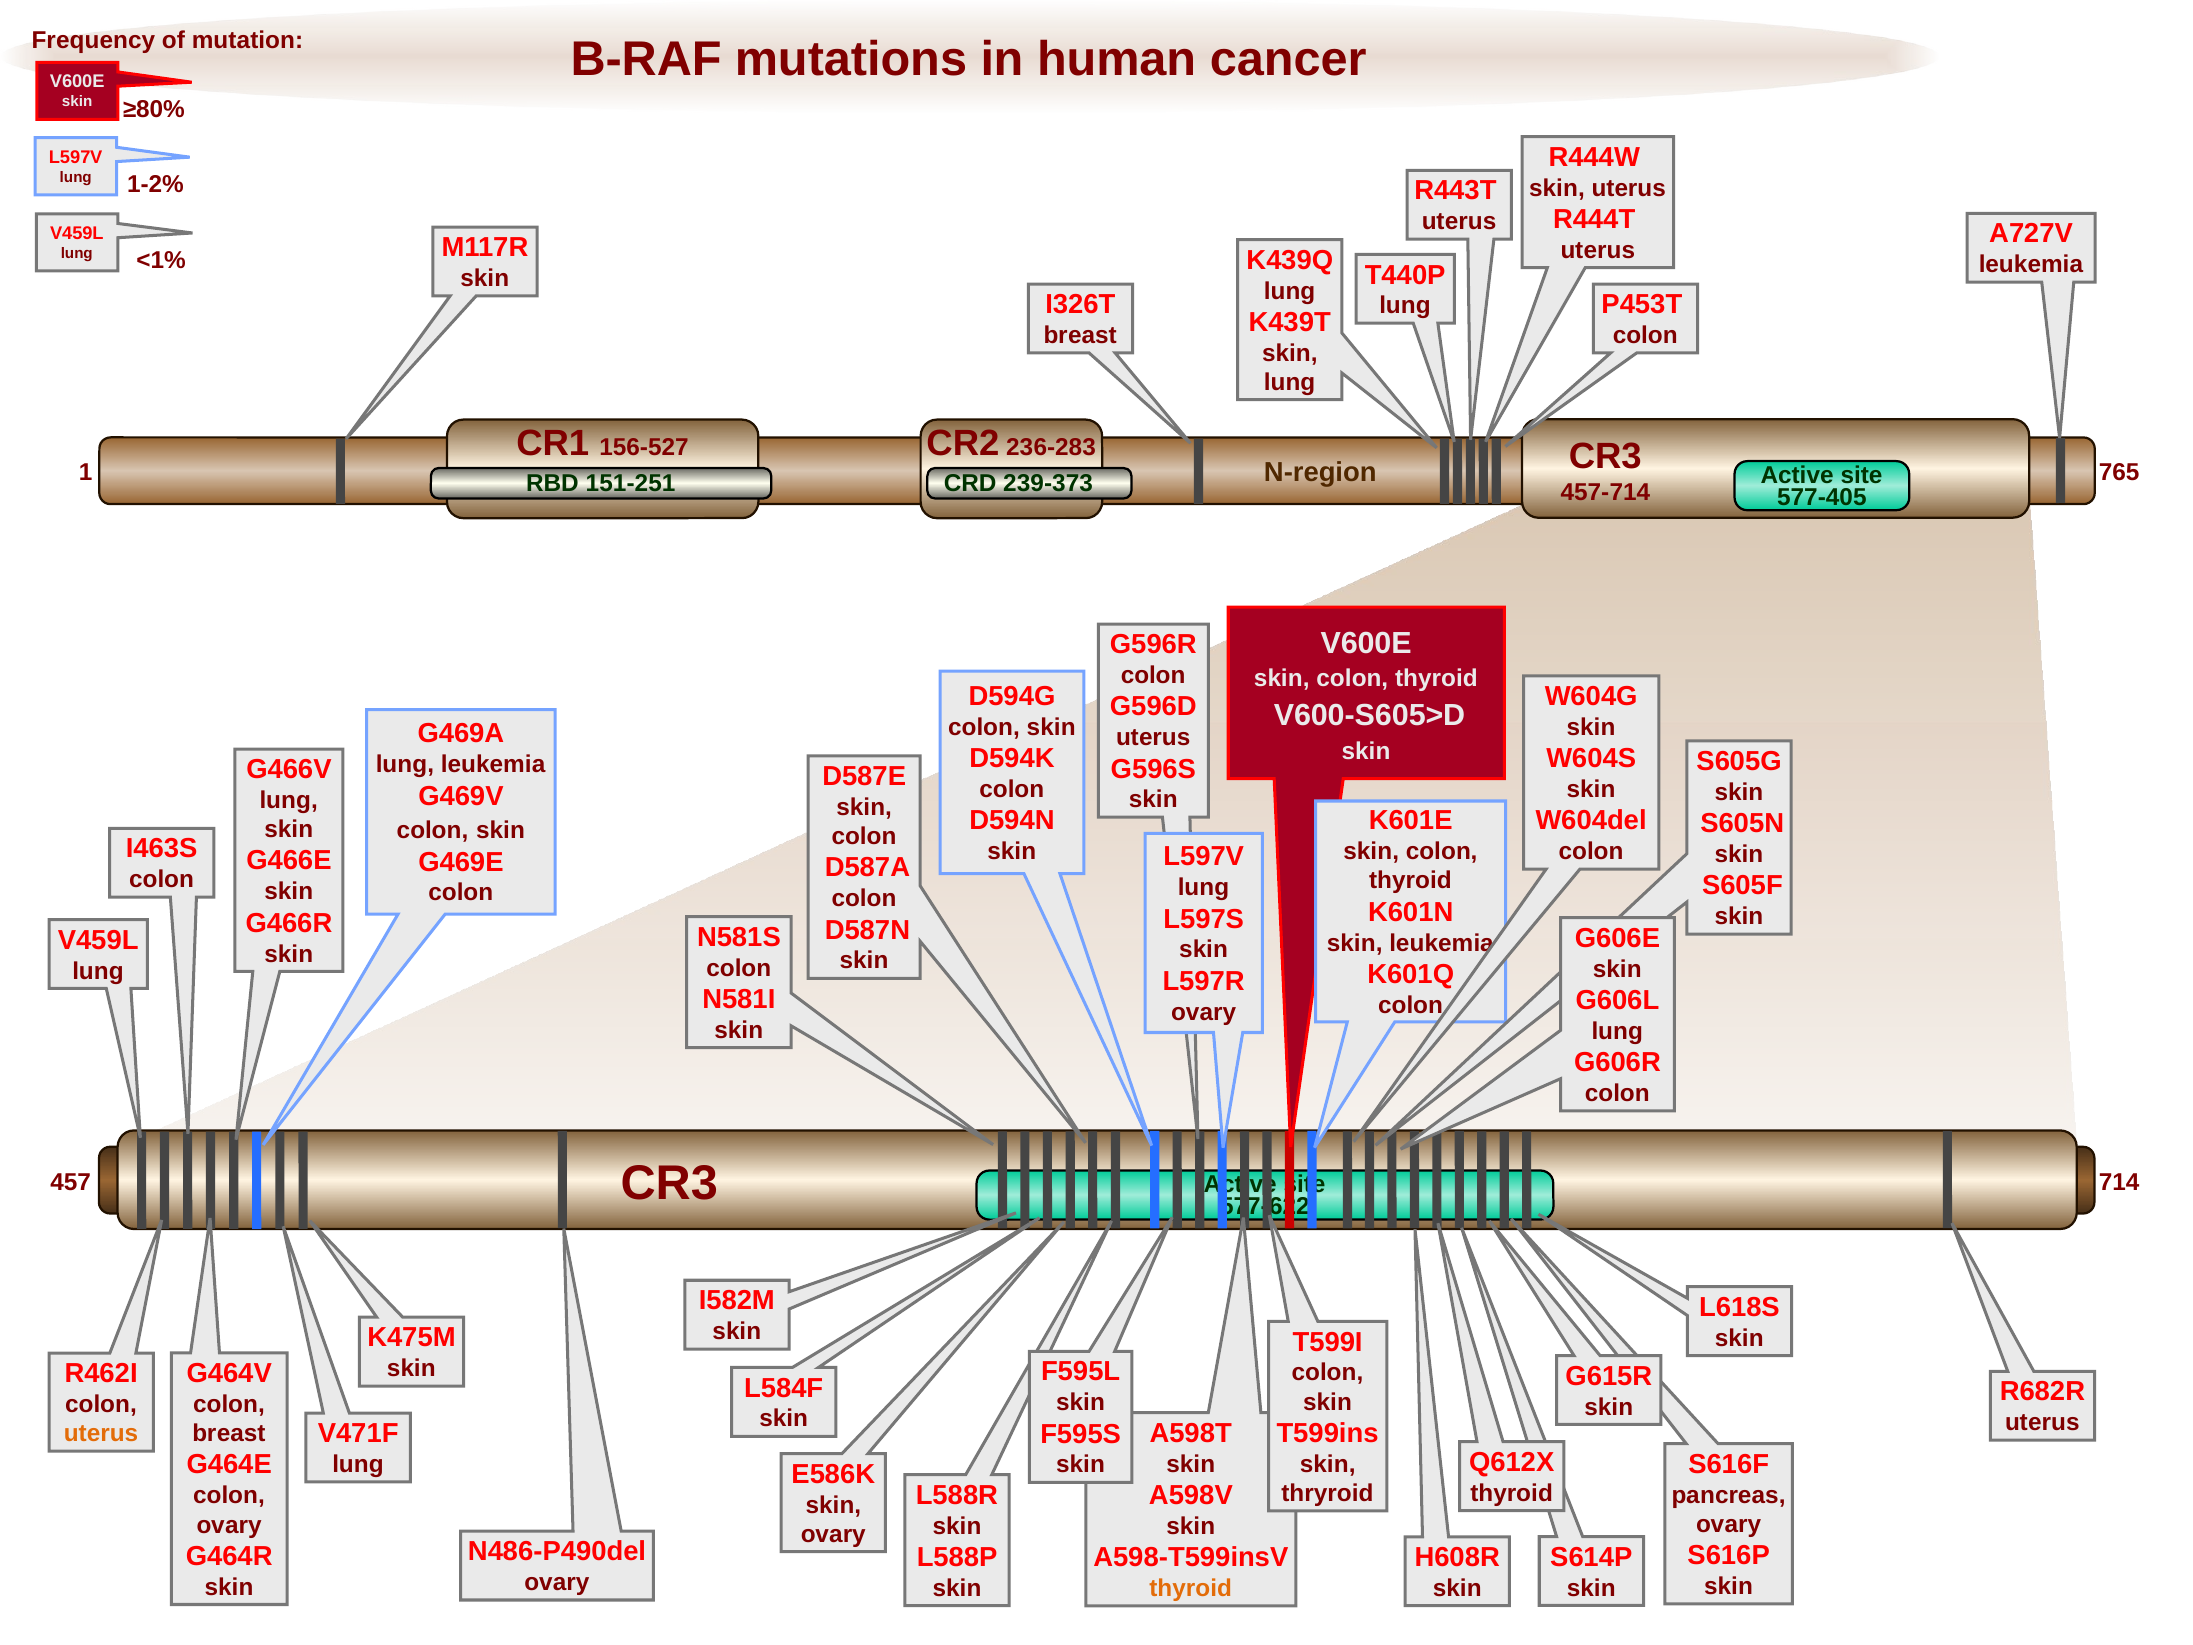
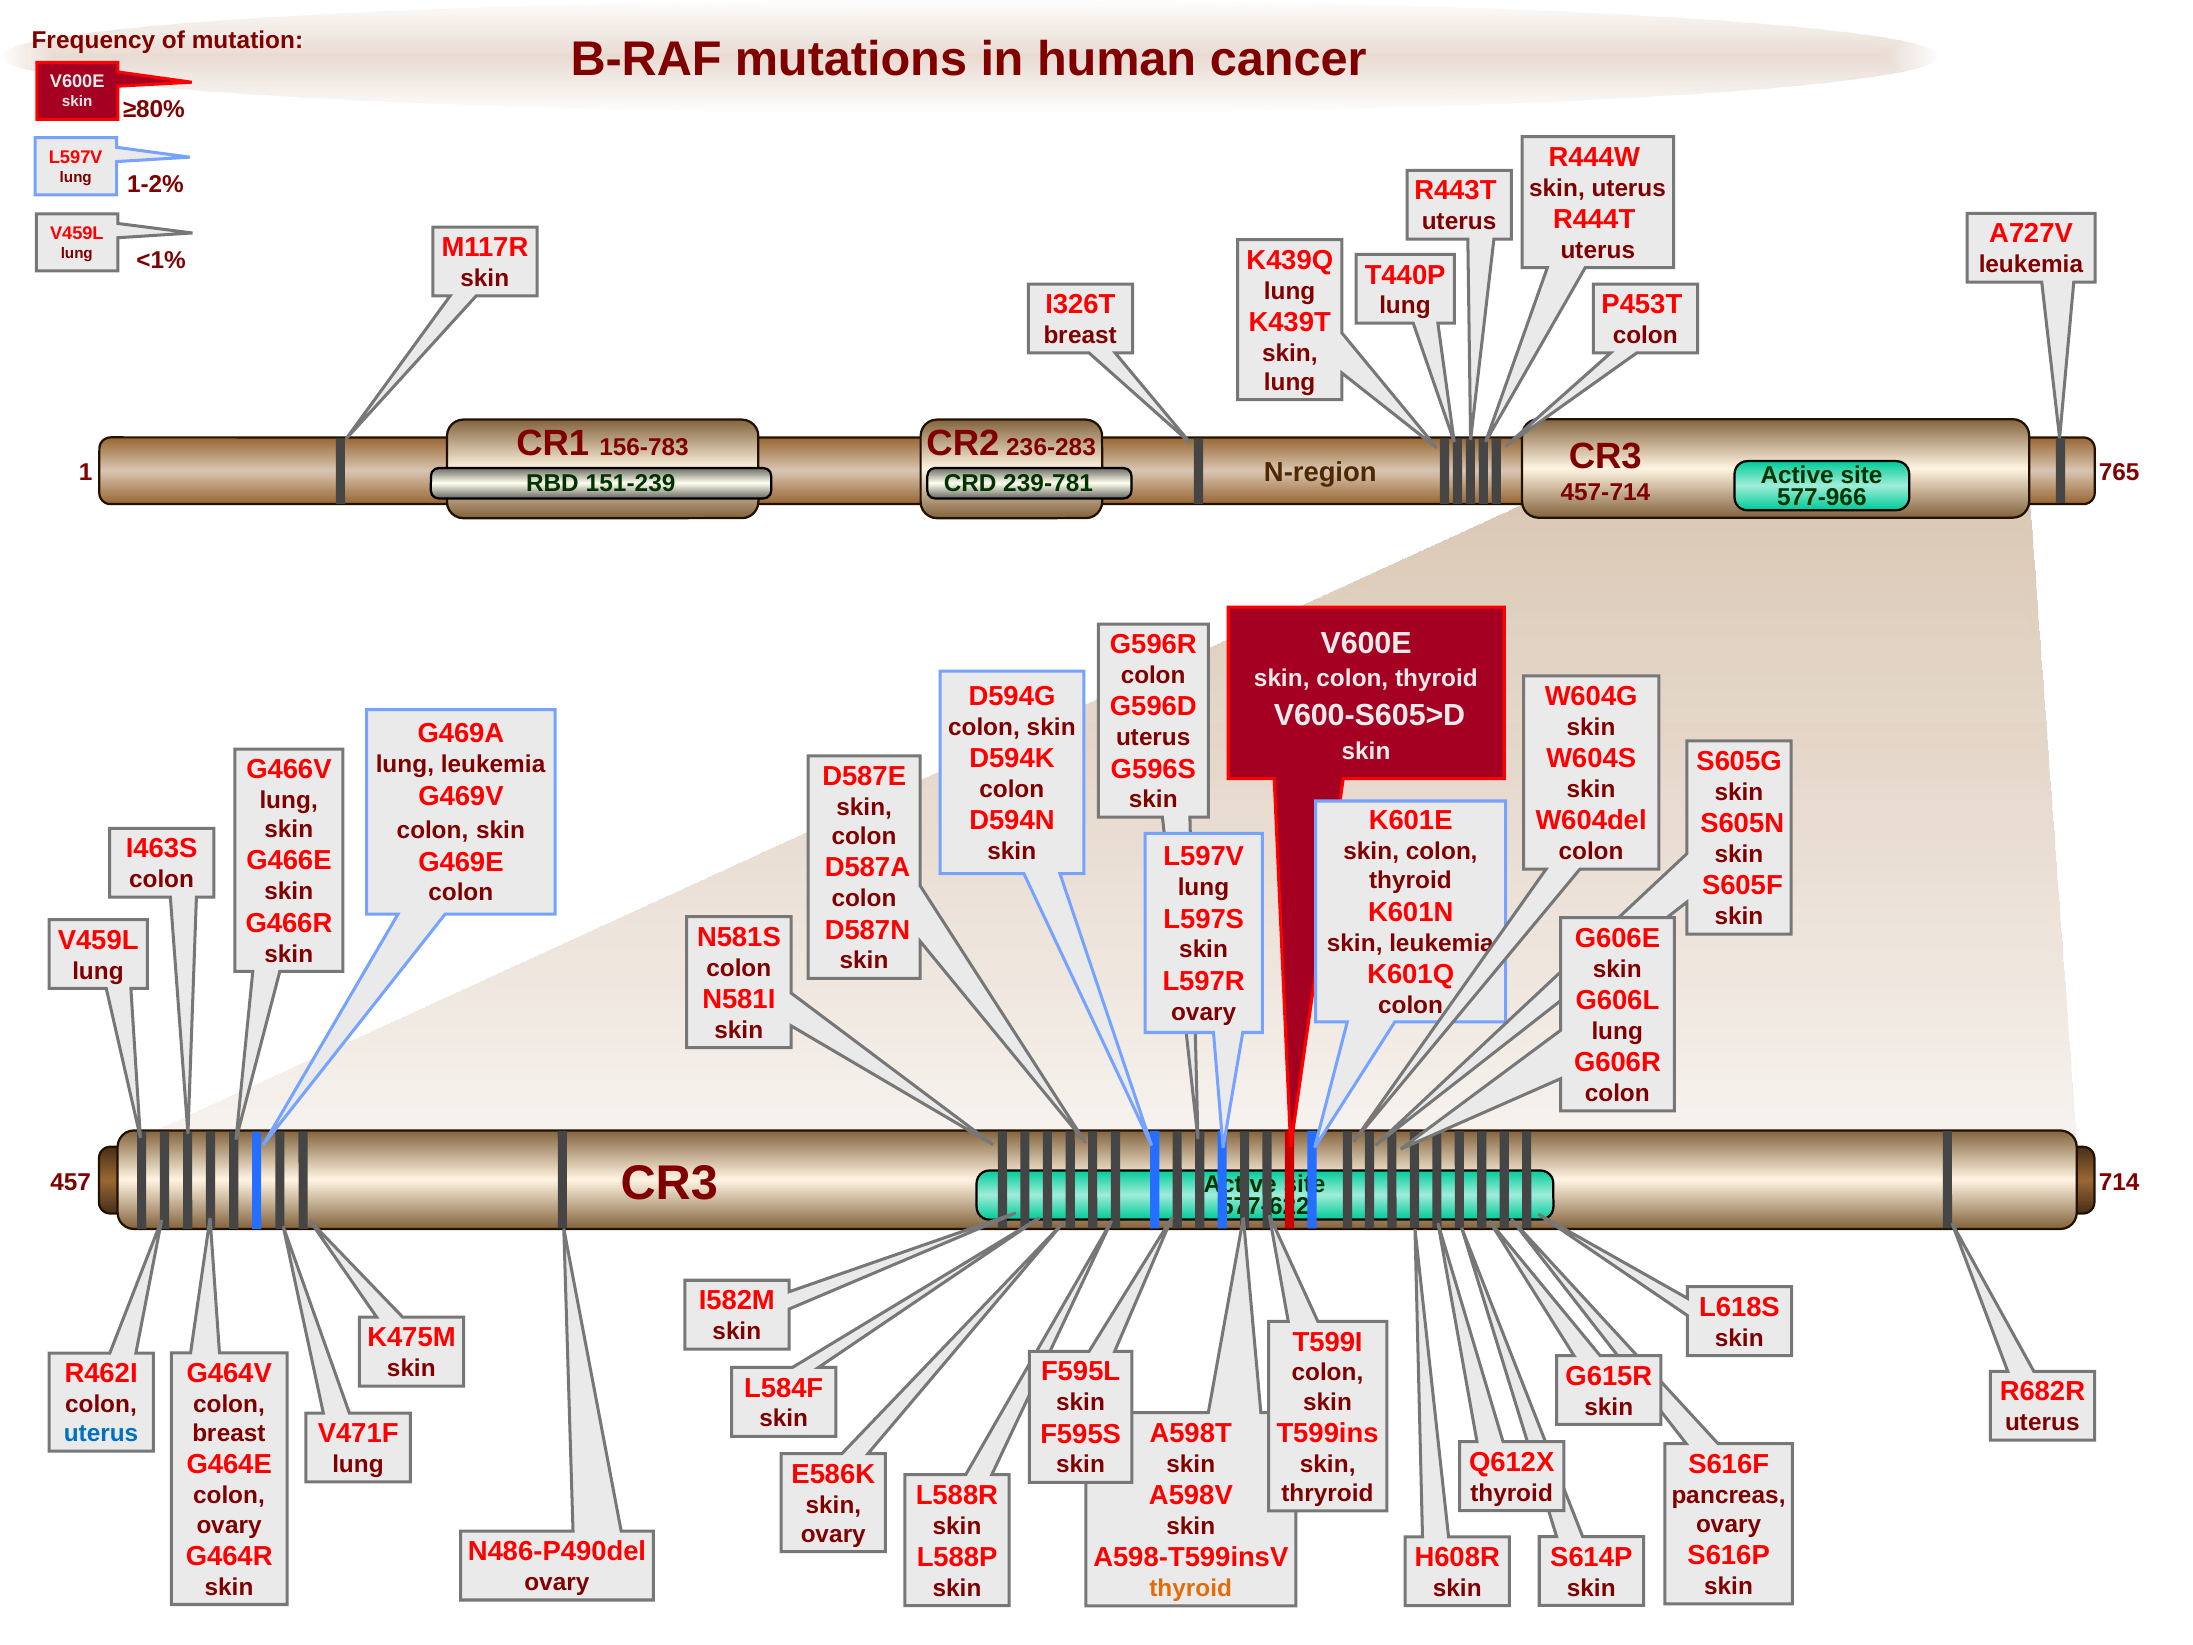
156-527: 156-527 -> 156-783 (644, 448)
151-251: 151-251 -> 151-239 (631, 484)
239-373: 239-373 -> 239-781 (1048, 484)
577-405: 577-405 -> 577-966 (1822, 497)
uterus colour: orange -> blue (101, 1433)
